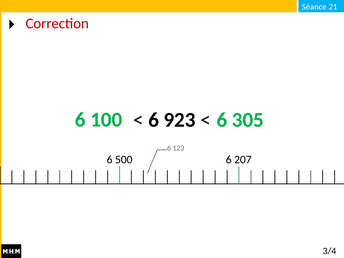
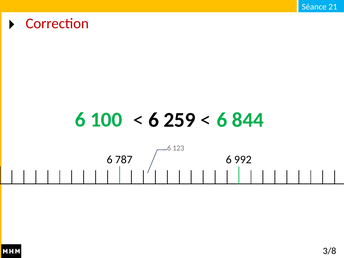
305: 305 -> 844 (248, 120)
923: 923 -> 259 (180, 120)
500: 500 -> 787 (124, 160)
207: 207 -> 992 (243, 160)
3/4: 3/4 -> 3/8 (329, 251)
